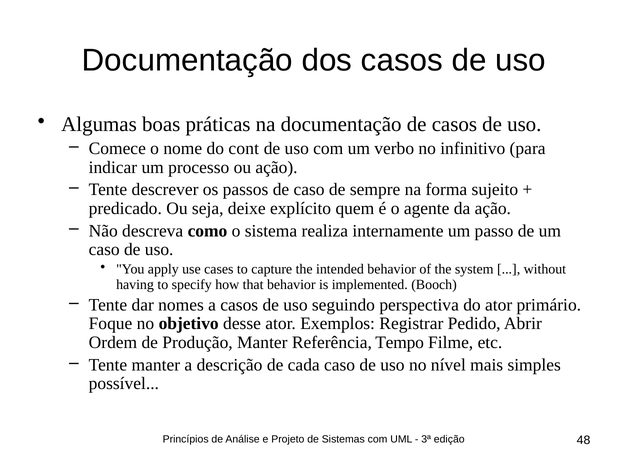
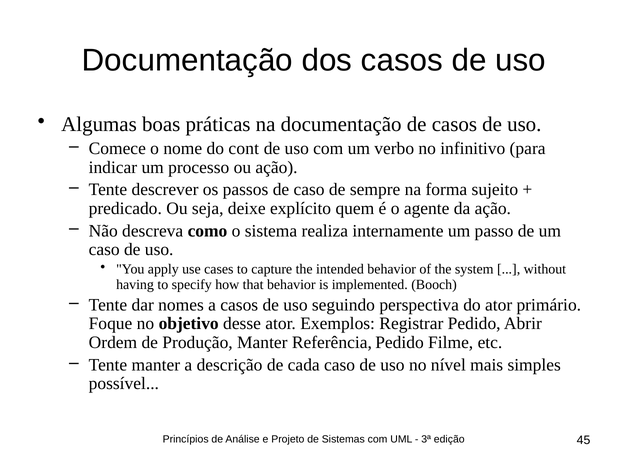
Referência Tempo: Tempo -> Pedido (400, 343)
48: 48 -> 45 (584, 440)
